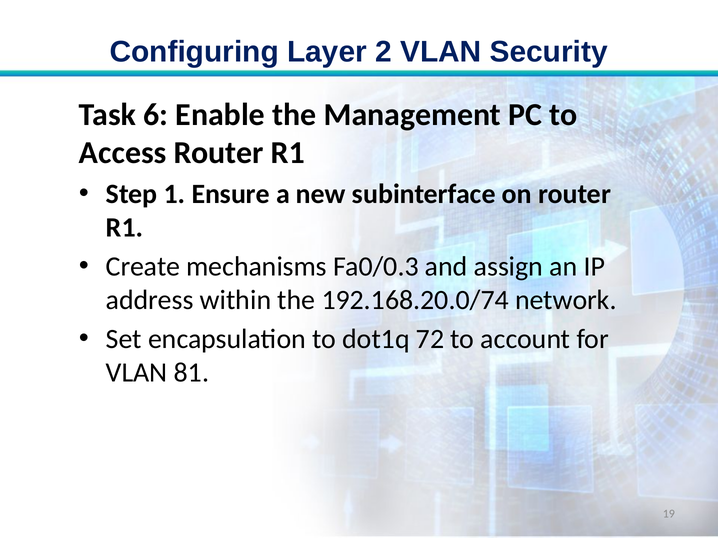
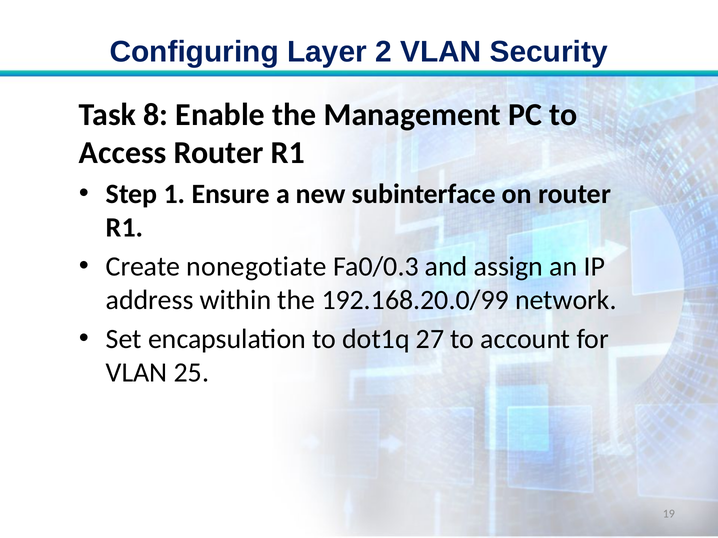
6: 6 -> 8 (156, 115)
mechanisms: mechanisms -> nonegotiate (256, 267)
192.168.20.0/74: 192.168.20.0/74 -> 192.168.20.0/99 (415, 300)
72: 72 -> 27 (430, 339)
81: 81 -> 25 (192, 373)
